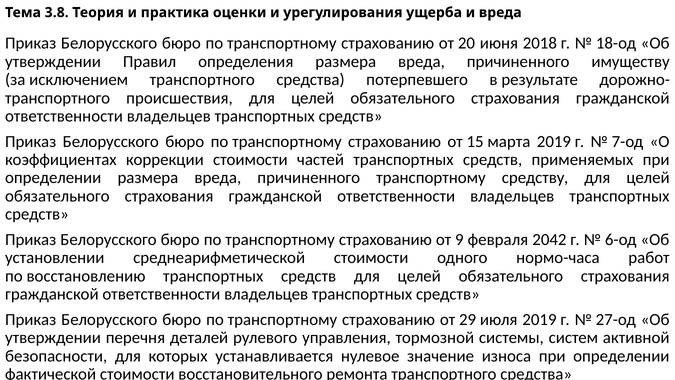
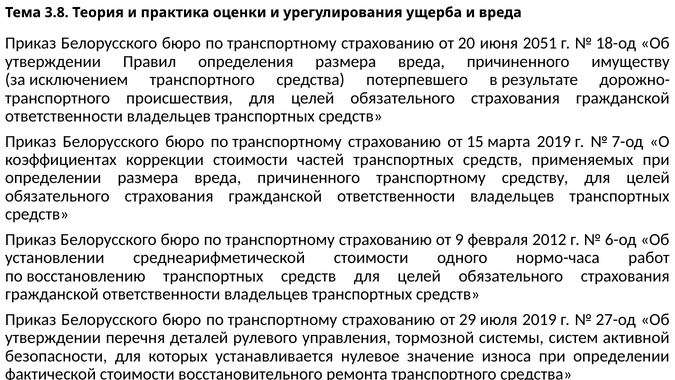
2018: 2018 -> 2051 (540, 43)
2042: 2042 -> 2012 (549, 239)
